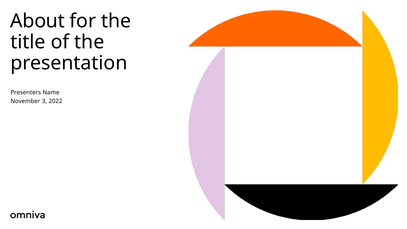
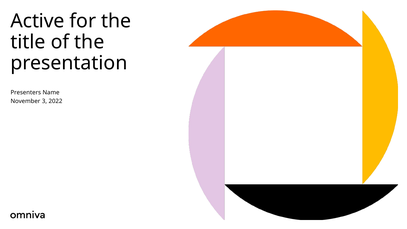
About: About -> Active (38, 21)
